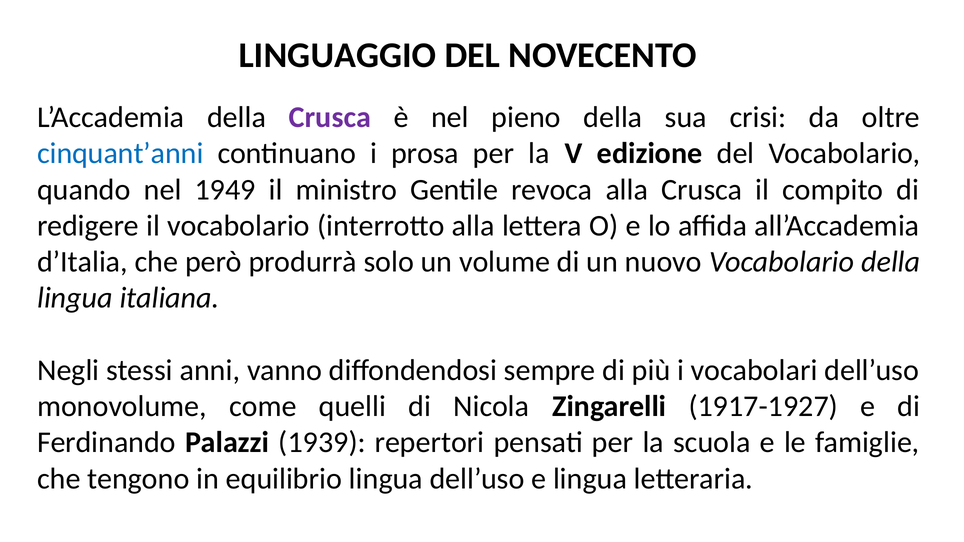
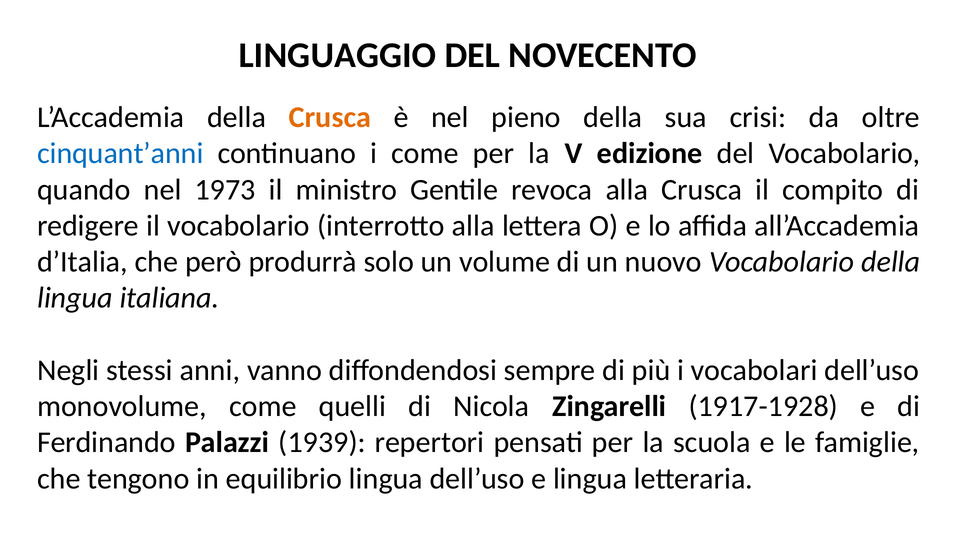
Crusca colour: purple -> orange (330, 117)
i prosa: prosa -> come (425, 154)
1949: 1949 -> 1973 (225, 190)
1917-1927: 1917-1927 -> 1917-1928 (763, 407)
